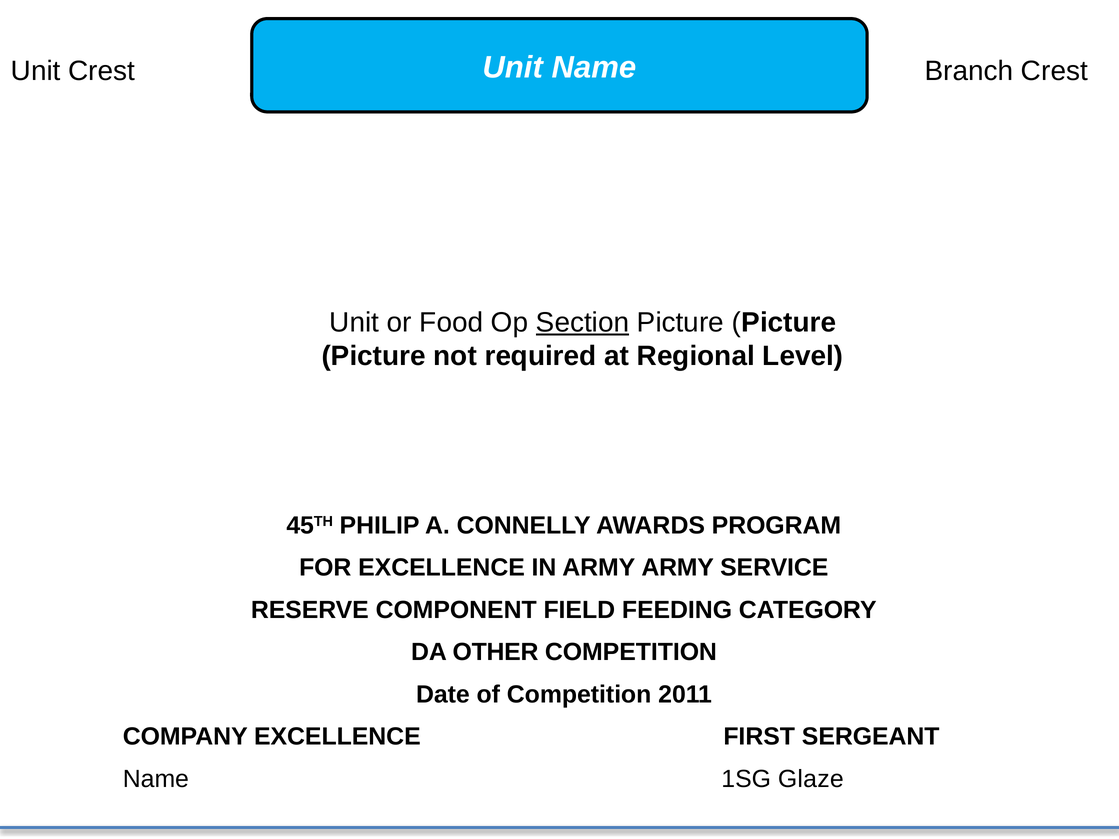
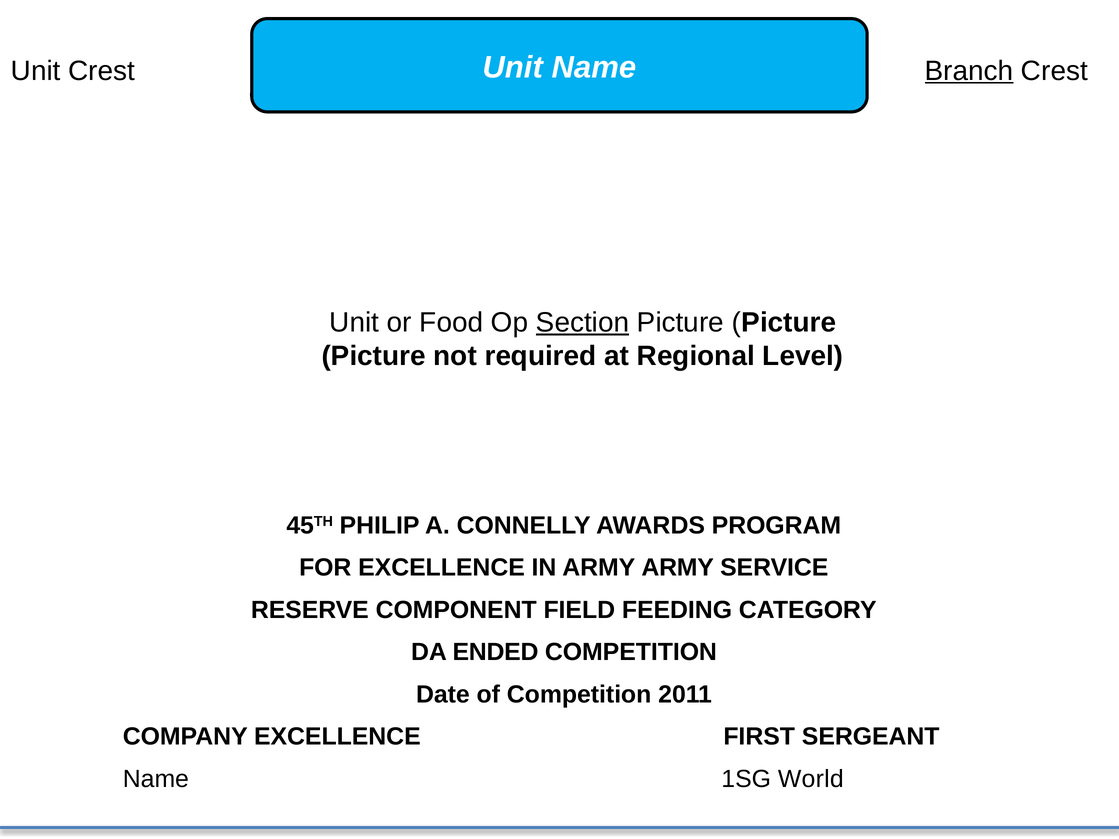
Branch underline: none -> present (969, 71)
OTHER: OTHER -> ENDED (496, 652)
Glaze: Glaze -> World (811, 779)
